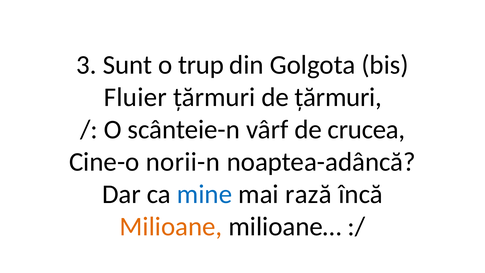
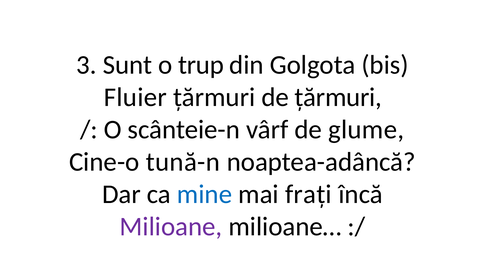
crucea: crucea -> glume (366, 129)
norii-n: norii-n -> tună-n (183, 162)
rază: rază -> frați (308, 194)
Milioane colour: orange -> purple (171, 226)
